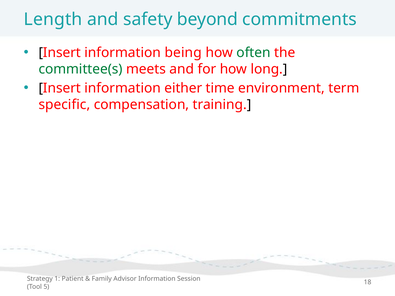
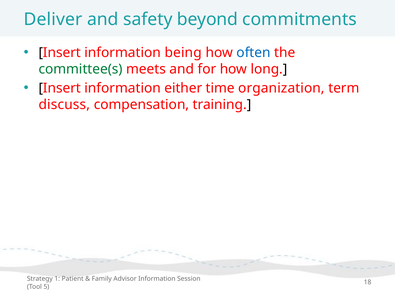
Length: Length -> Deliver (53, 19)
often colour: green -> blue (254, 53)
environment: environment -> organization (281, 88)
specific: specific -> discuss (64, 105)
